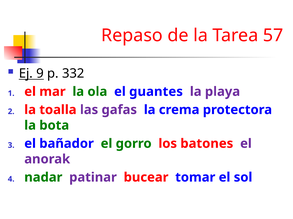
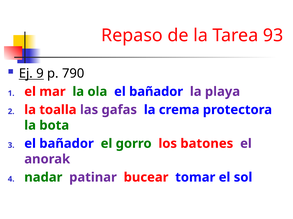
57: 57 -> 93 (273, 35)
332: 332 -> 790 (73, 74)
ola el guantes: guantes -> bañador (156, 92)
